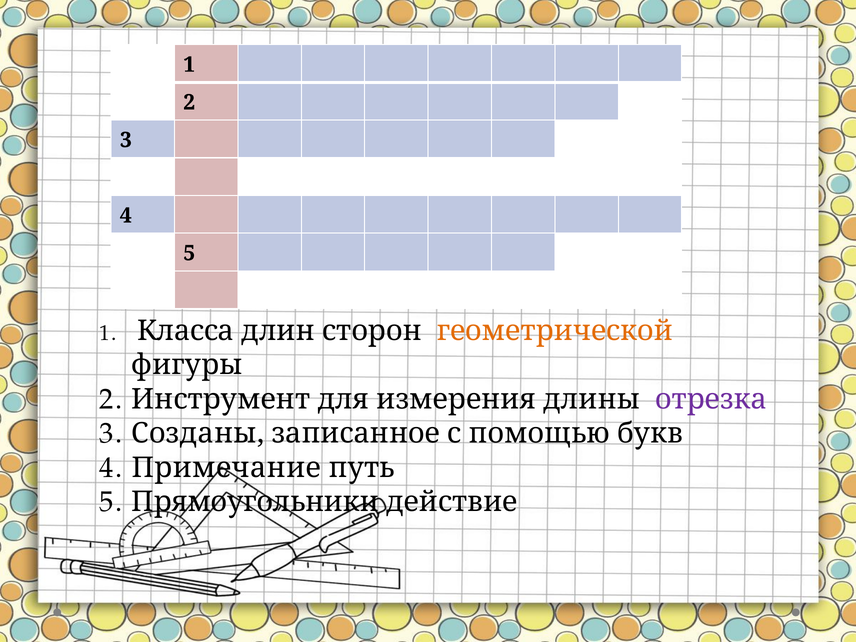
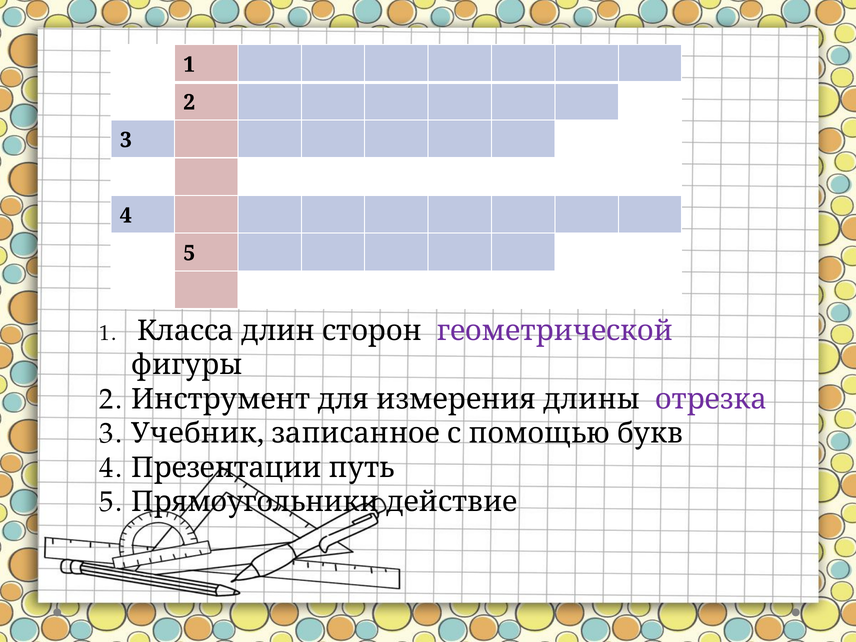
геометрической colour: orange -> purple (555, 331)
Созданы: Созданы -> Учебник (198, 434)
Примечание: Примечание -> Презентации (227, 468)
